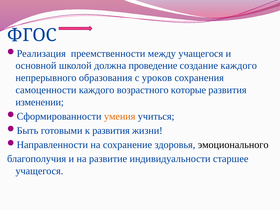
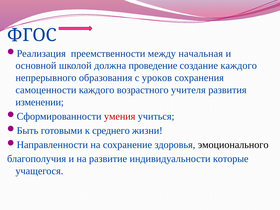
между учащегося: учащегося -> начальная (201, 54)
которые: которые -> учителя (188, 90)
умения colour: orange -> red (120, 116)
к развития: развития -> среднего (111, 130)
старшее: старшее -> которые (231, 159)
